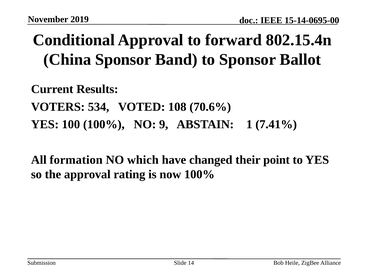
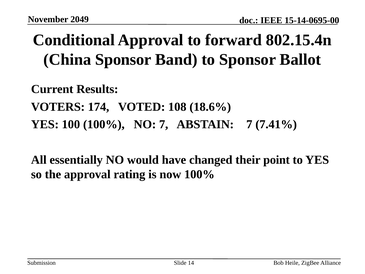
2019: 2019 -> 2049 (80, 19)
534: 534 -> 174 (99, 107)
70.6%: 70.6% -> 18.6% (210, 107)
NO 9: 9 -> 7 (164, 124)
ABSTAIN 1: 1 -> 7 (249, 124)
formation: formation -> essentially (76, 160)
which: which -> would (143, 160)
